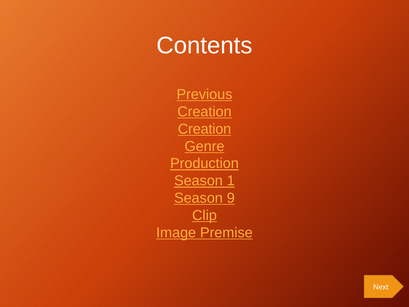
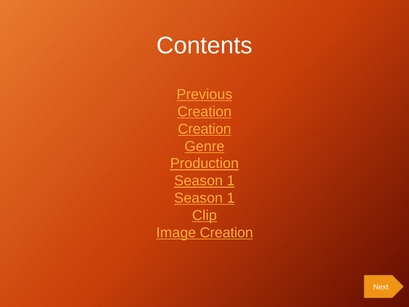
9: 9 -> 1 (231, 198)
Image Premise: Premise -> Creation (226, 232)
